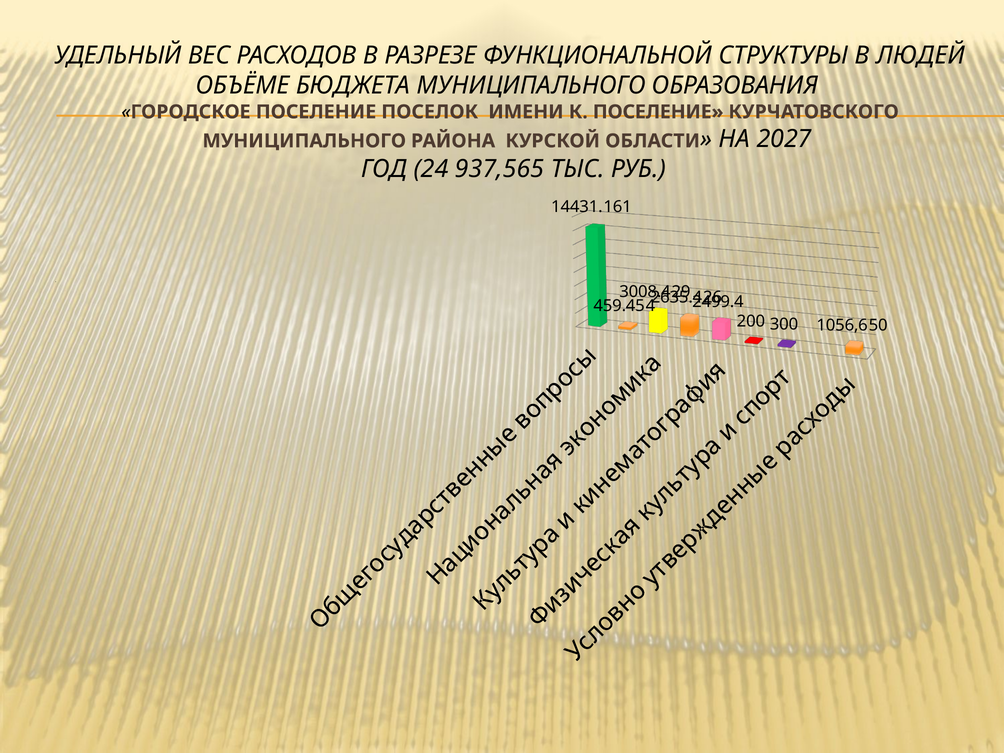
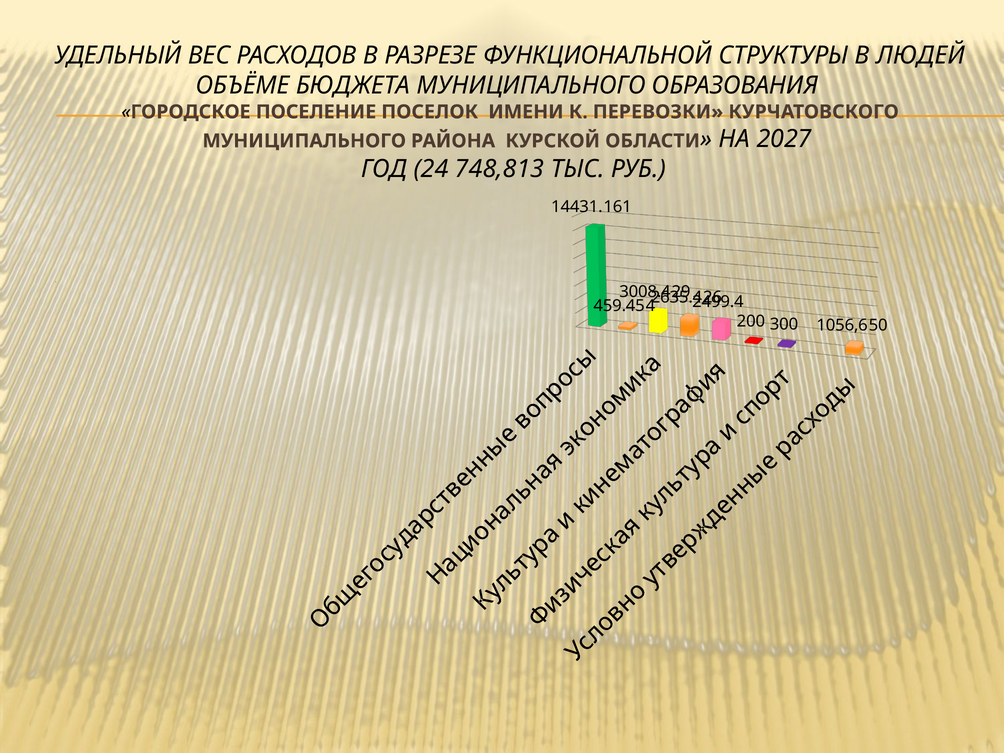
К ПОСЕЛЕНИЕ: ПОСЕЛЕНИЕ -> ПЕРЕВОЗКИ (658, 112)
937,565: 937,565 -> 748,813 (500, 169)
